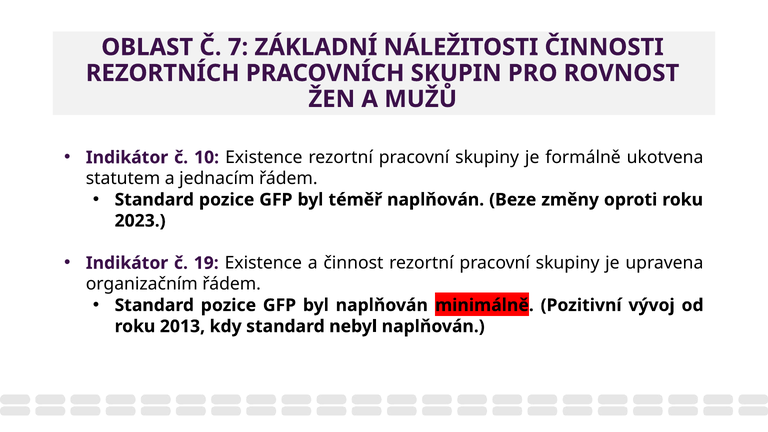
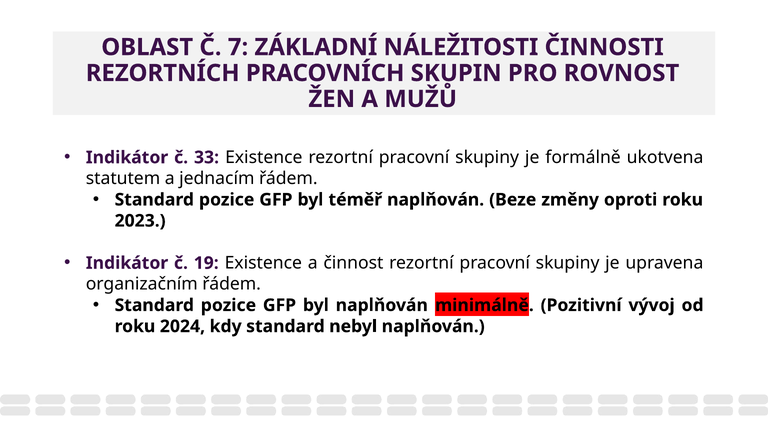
10: 10 -> 33 (207, 157)
2013: 2013 -> 2024 (182, 326)
